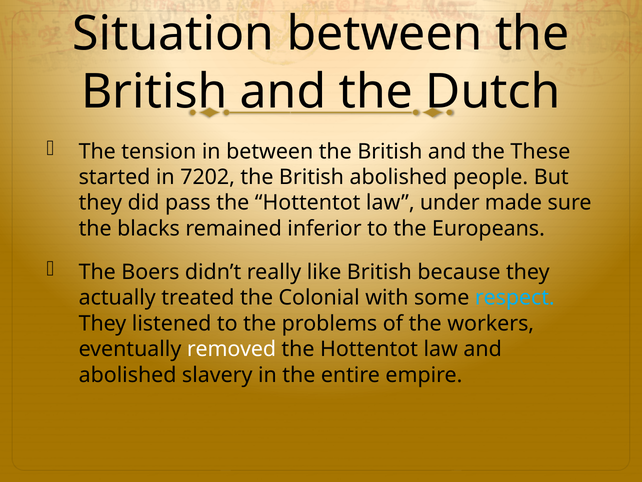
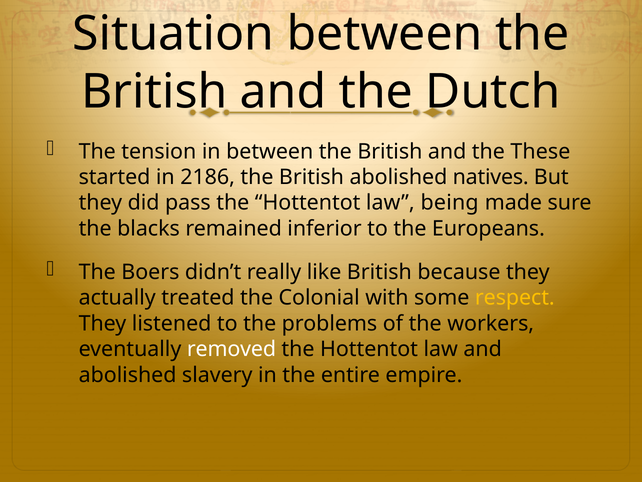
7202: 7202 -> 2186 (208, 177)
people: people -> natives (491, 177)
under: under -> being (450, 203)
respect colour: light blue -> yellow (515, 298)
